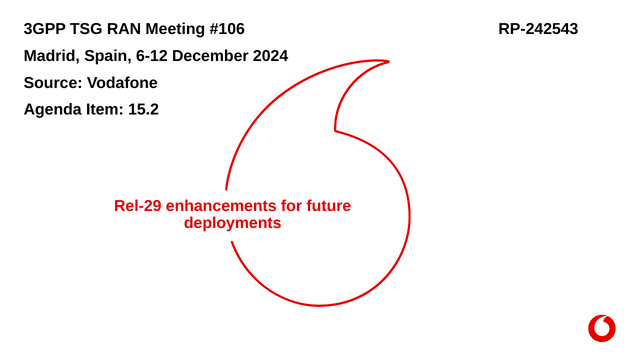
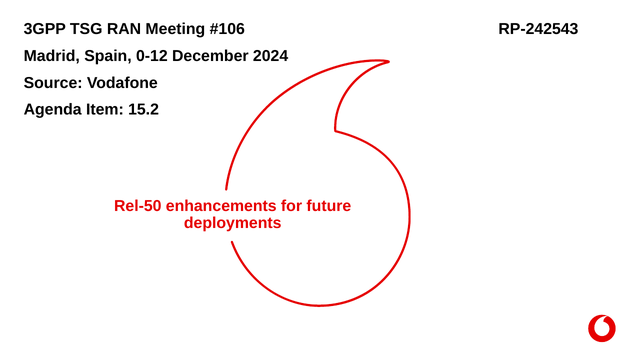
6-12: 6-12 -> 0-12 (152, 56)
Rel-29: Rel-29 -> Rel-50 (138, 206)
